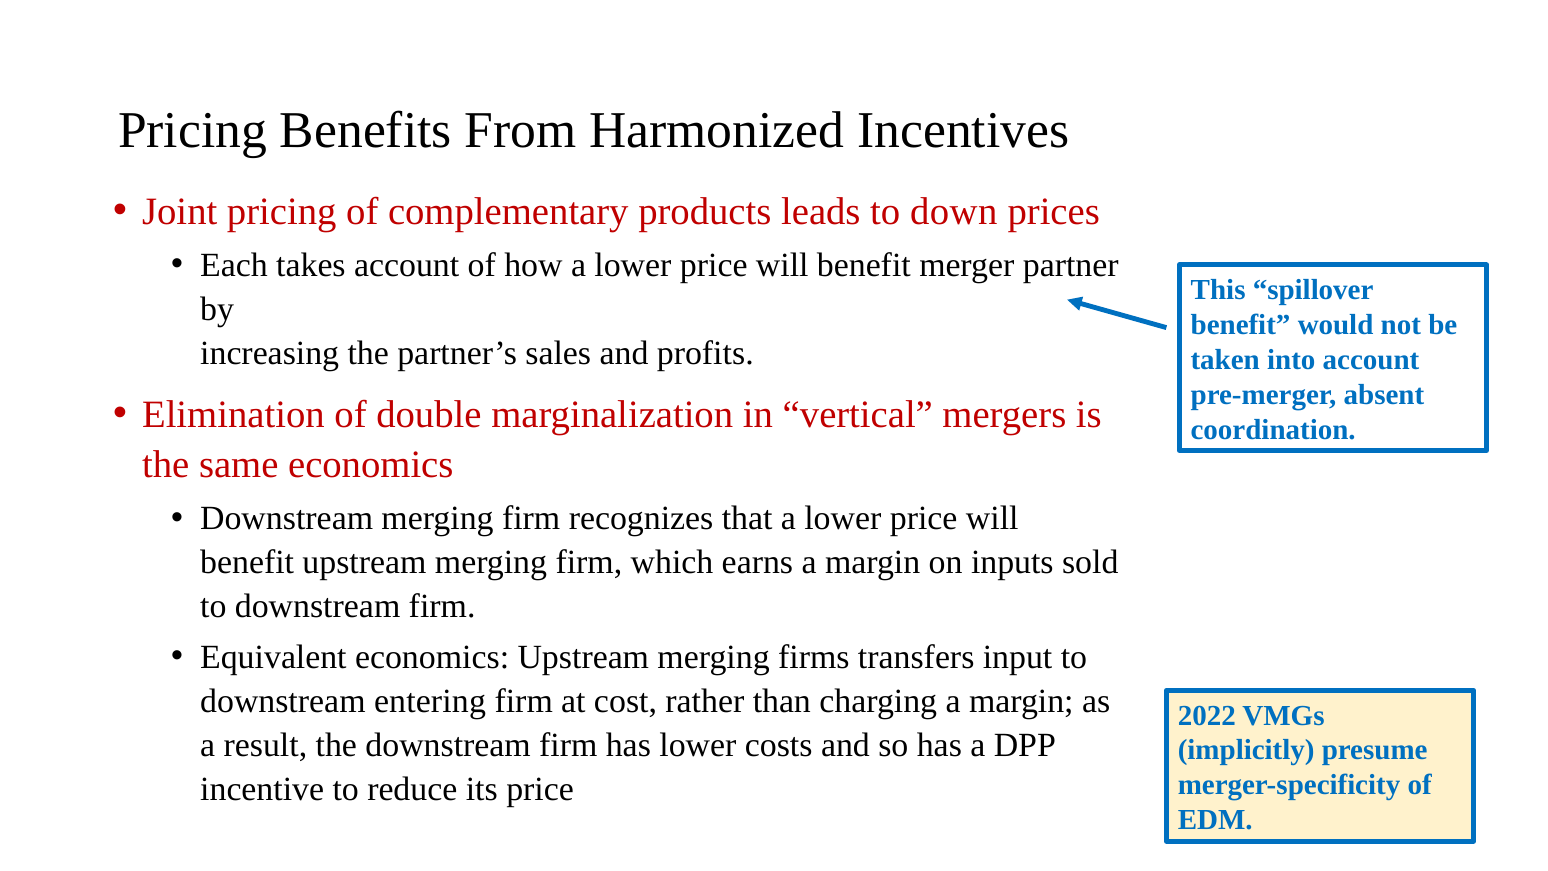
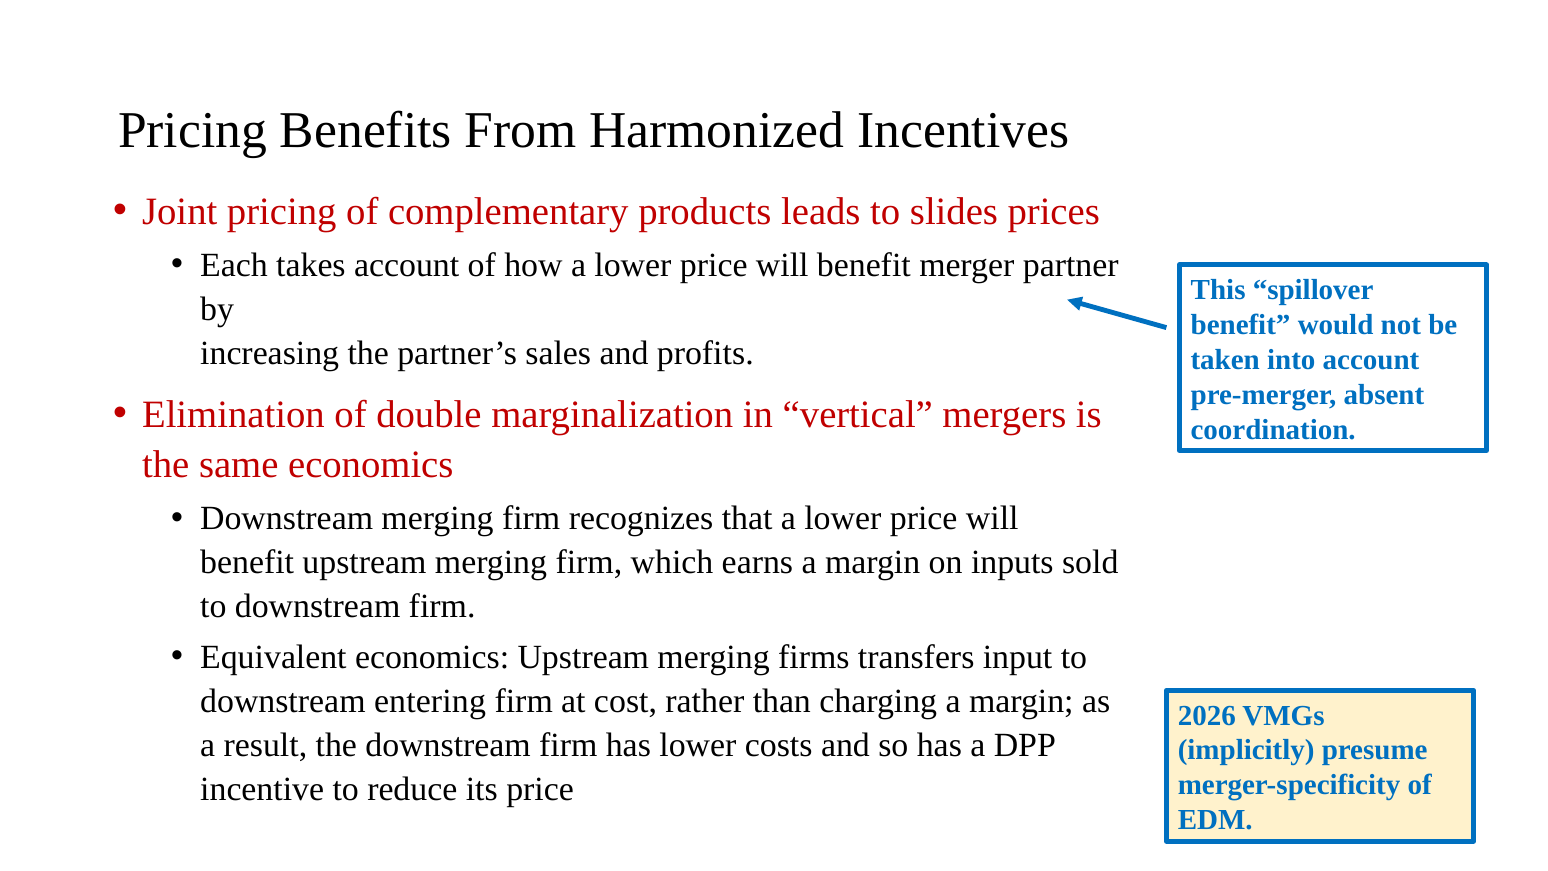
down: down -> slides (954, 211)
2022: 2022 -> 2026 (1207, 715)
